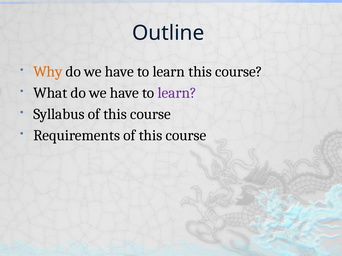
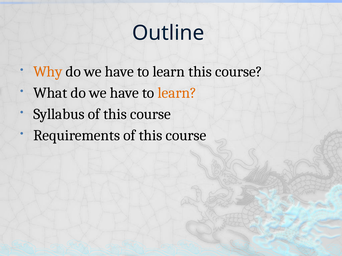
learn colour: purple -> orange (177, 93)
